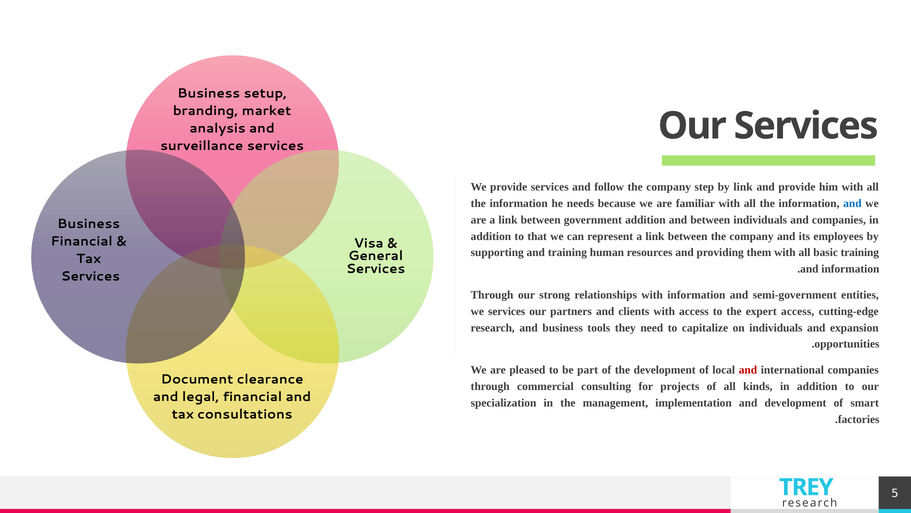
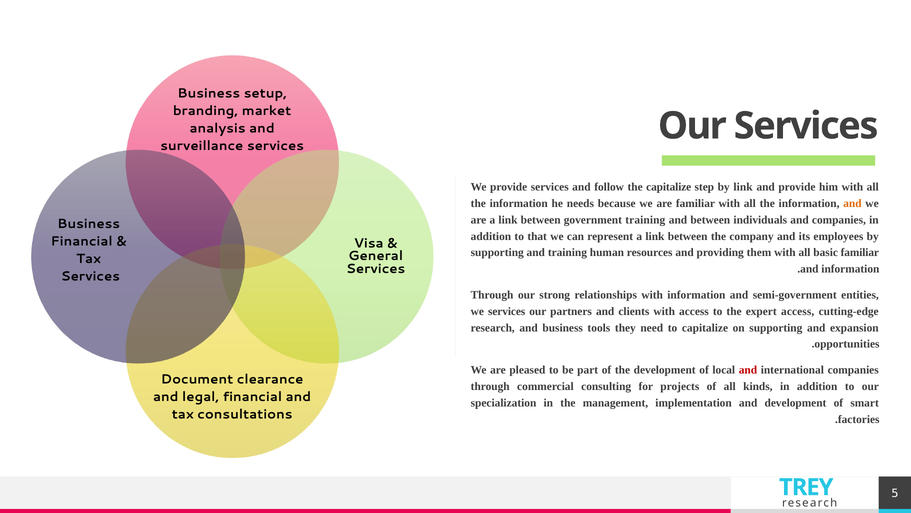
follow the company: company -> capitalize (669, 187)
and colour: blue -> orange (852, 203)
government addition: addition -> training (645, 220)
basic training: training -> familiar (860, 252)
on individuals: individuals -> supporting (776, 327)
